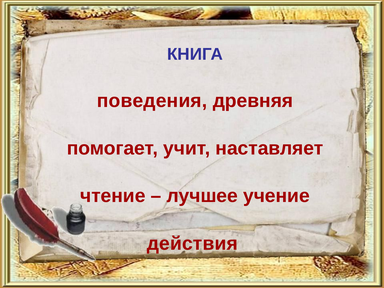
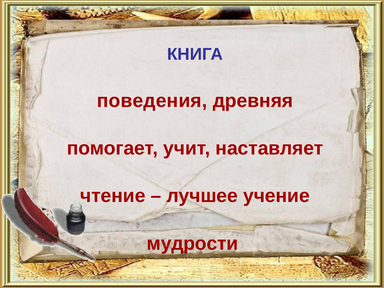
действия: действия -> мудрости (192, 243)
